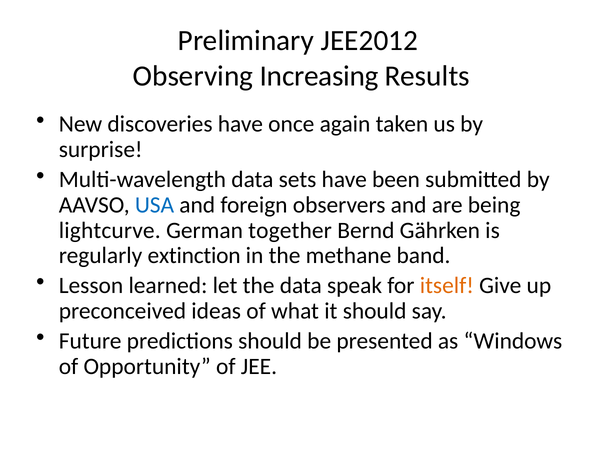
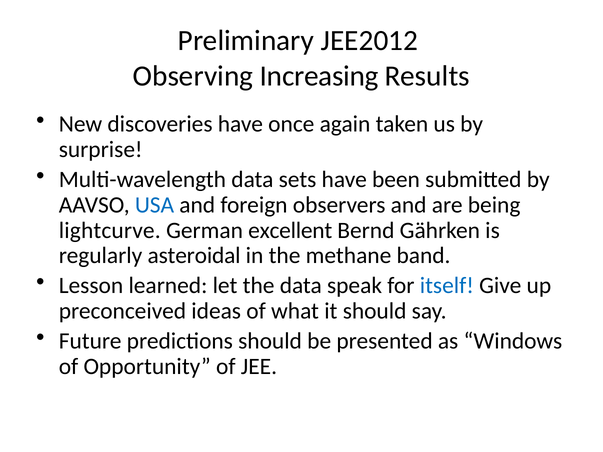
together: together -> excellent (290, 230)
extinction: extinction -> asteroidal (194, 256)
itself colour: orange -> blue (447, 286)
